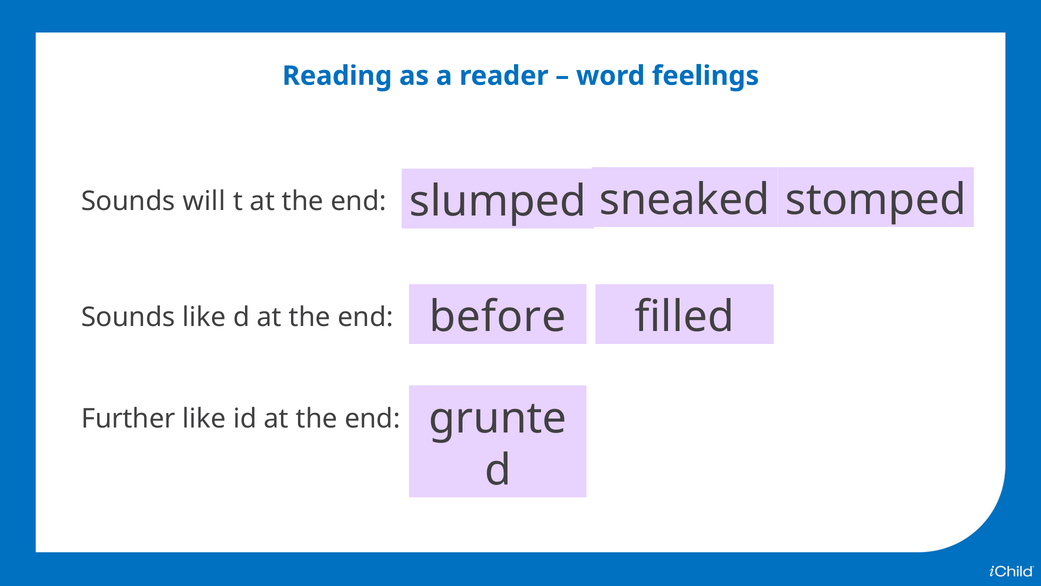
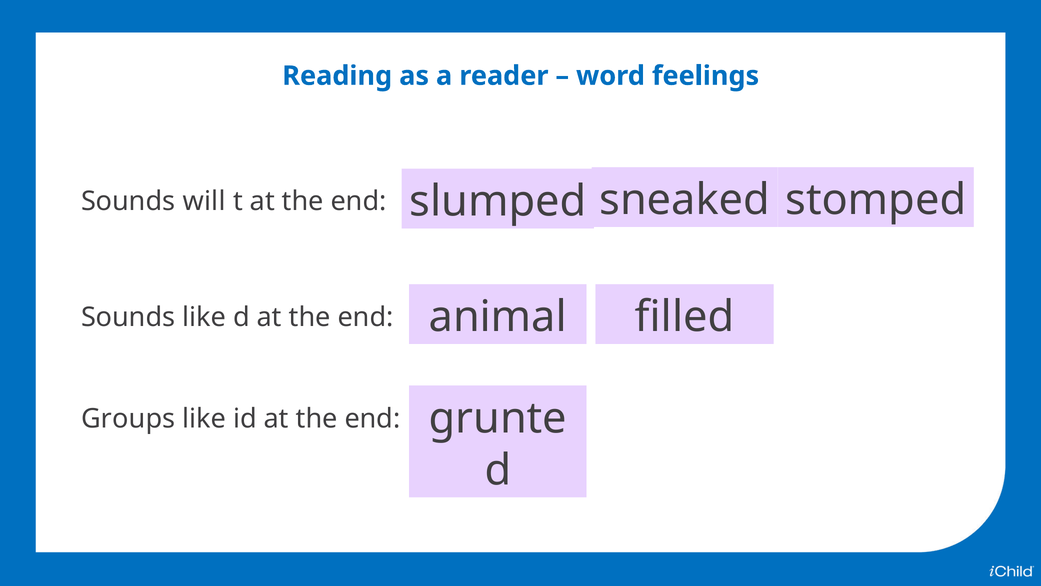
before: before -> animal (498, 317)
Further: Further -> Groups (128, 418)
